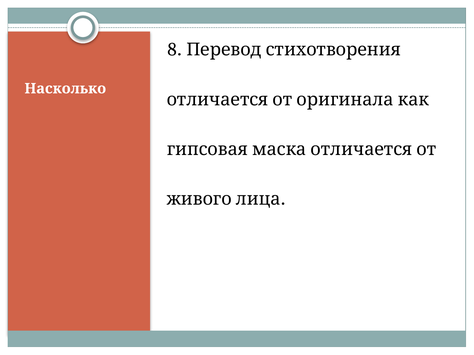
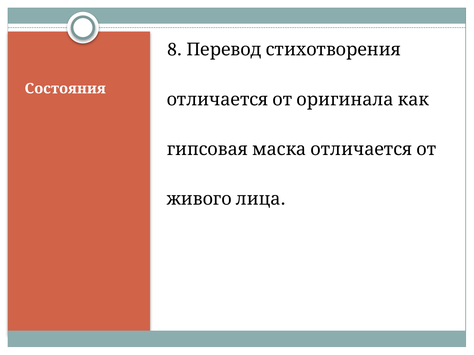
Насколько: Насколько -> Состояния (65, 89)
